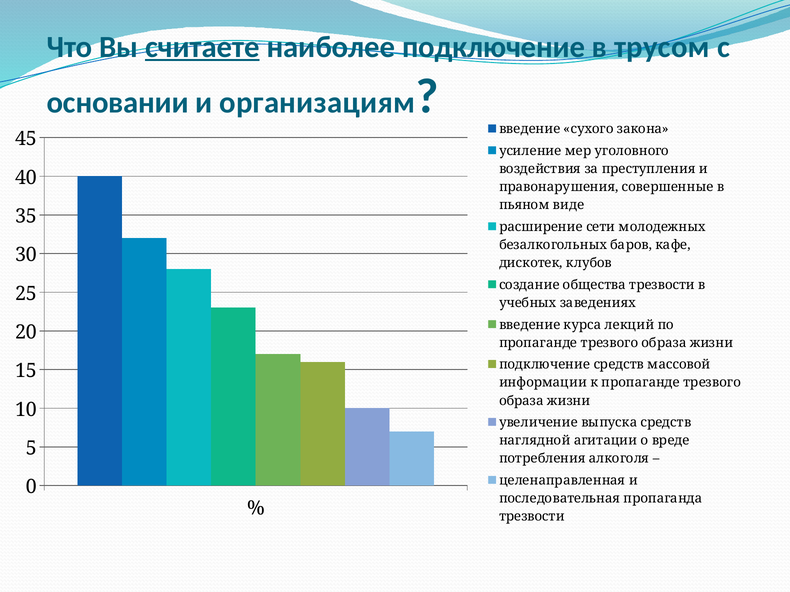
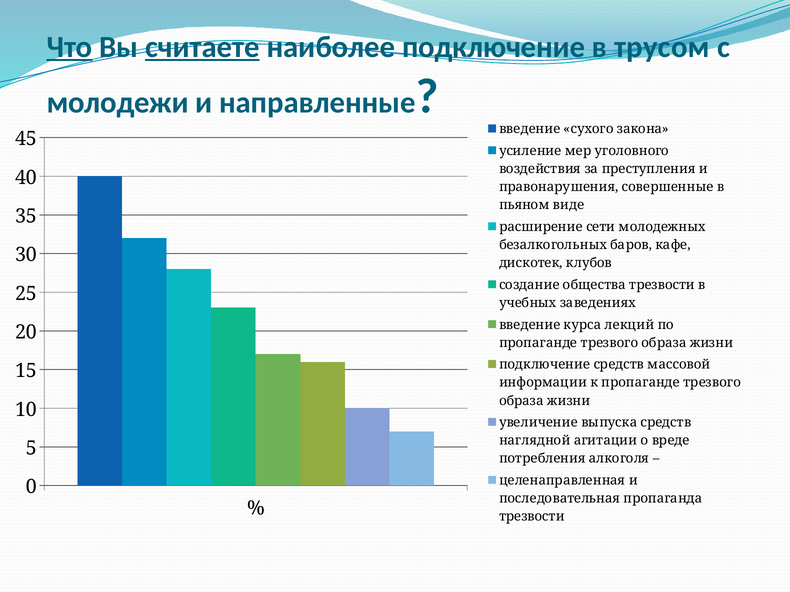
Что underline: none -> present (69, 47)
основании: основании -> молодежи (118, 103)
организациям: организациям -> направленные (317, 103)
